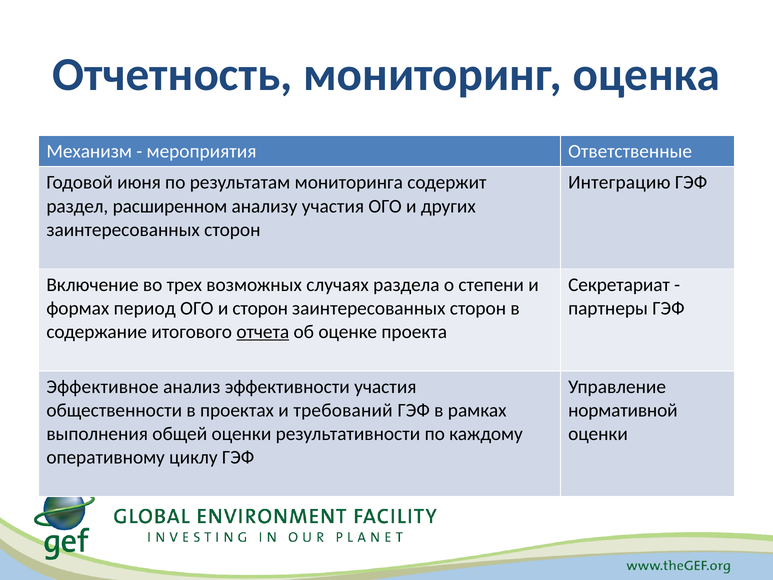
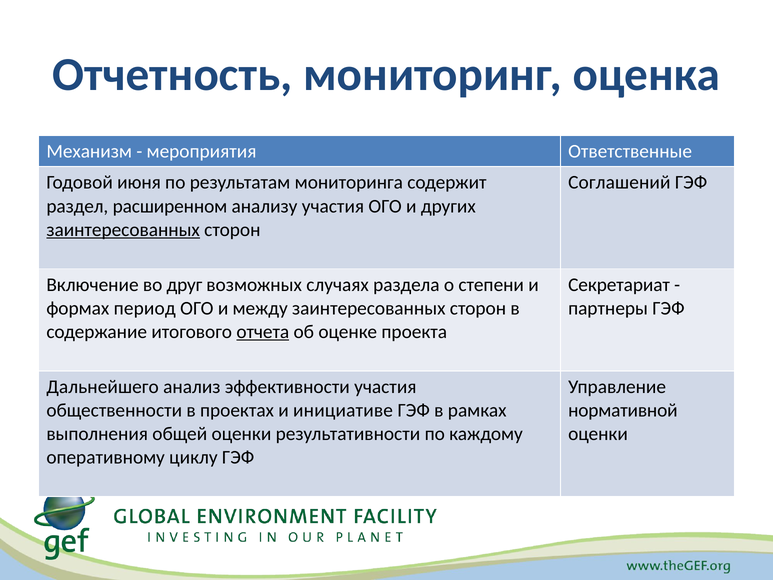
Интеграцию: Интеграцию -> Соглашений (619, 182)
заинтересованных underline: none -> present (123, 230)
трех: трех -> друг (184, 285)
и сторон: сторон -> между (260, 308)
Эффективное: Эффективное -> Дальнейшего (103, 387)
требований: требований -> инициативе (343, 410)
